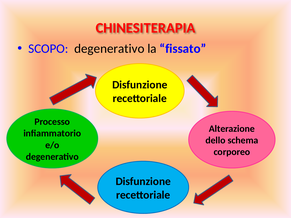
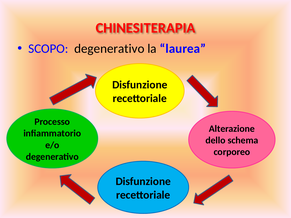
fissato: fissato -> laurea (183, 49)
